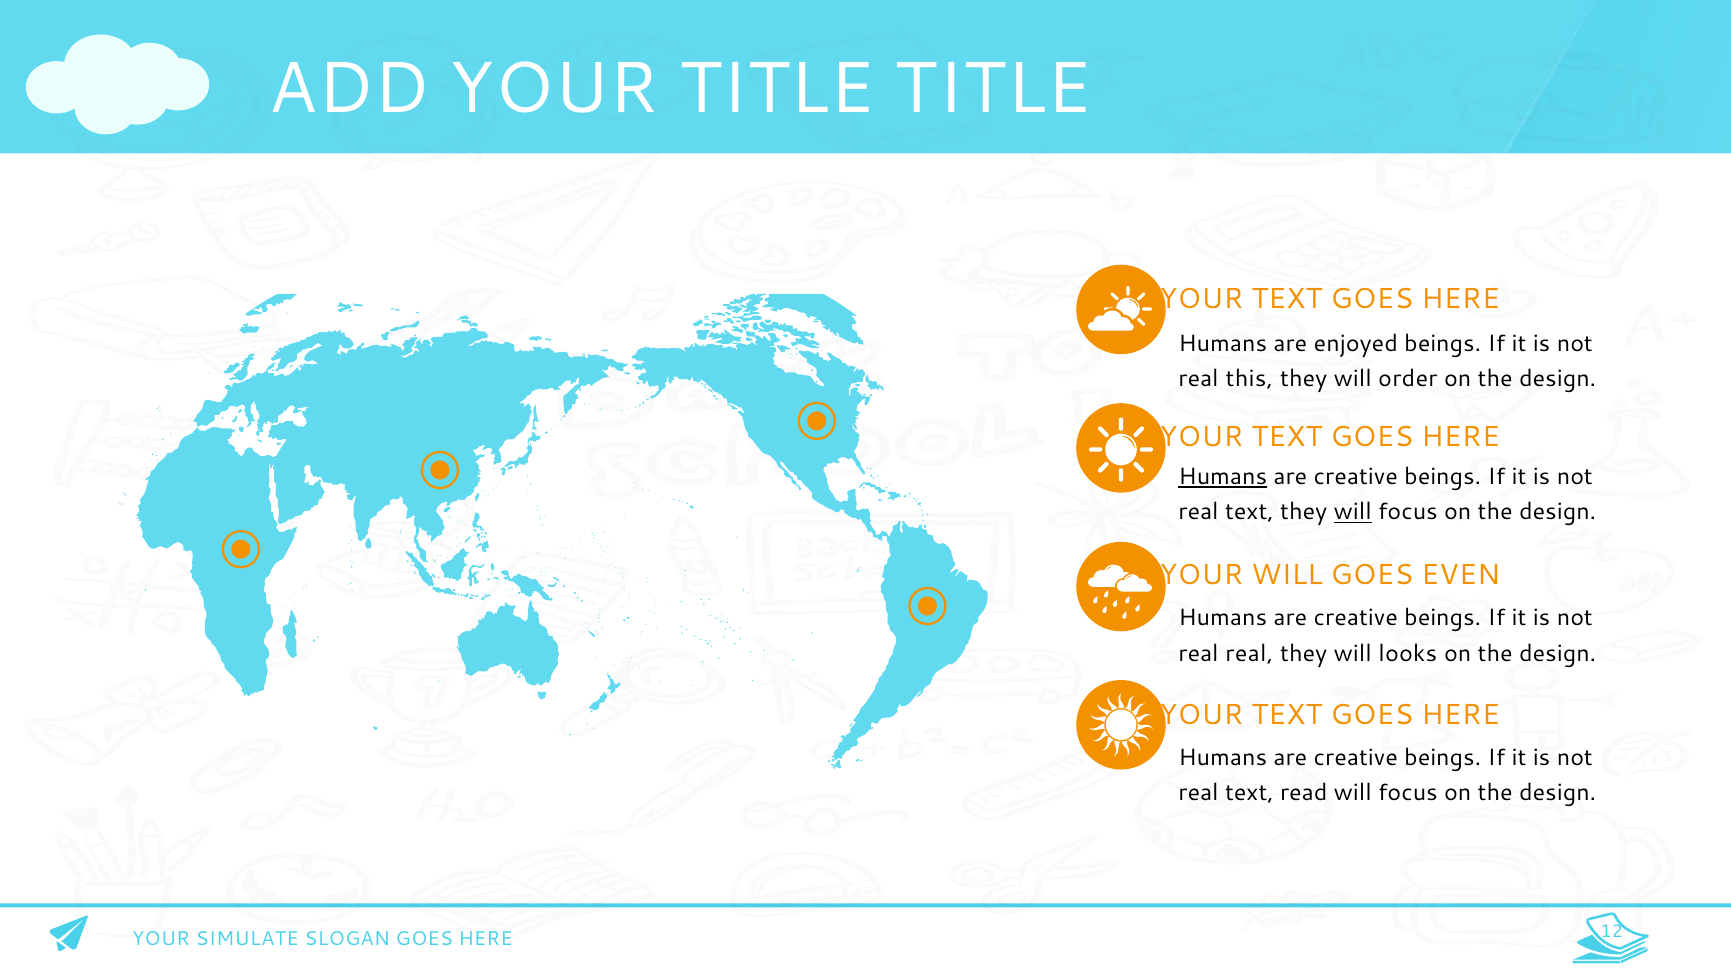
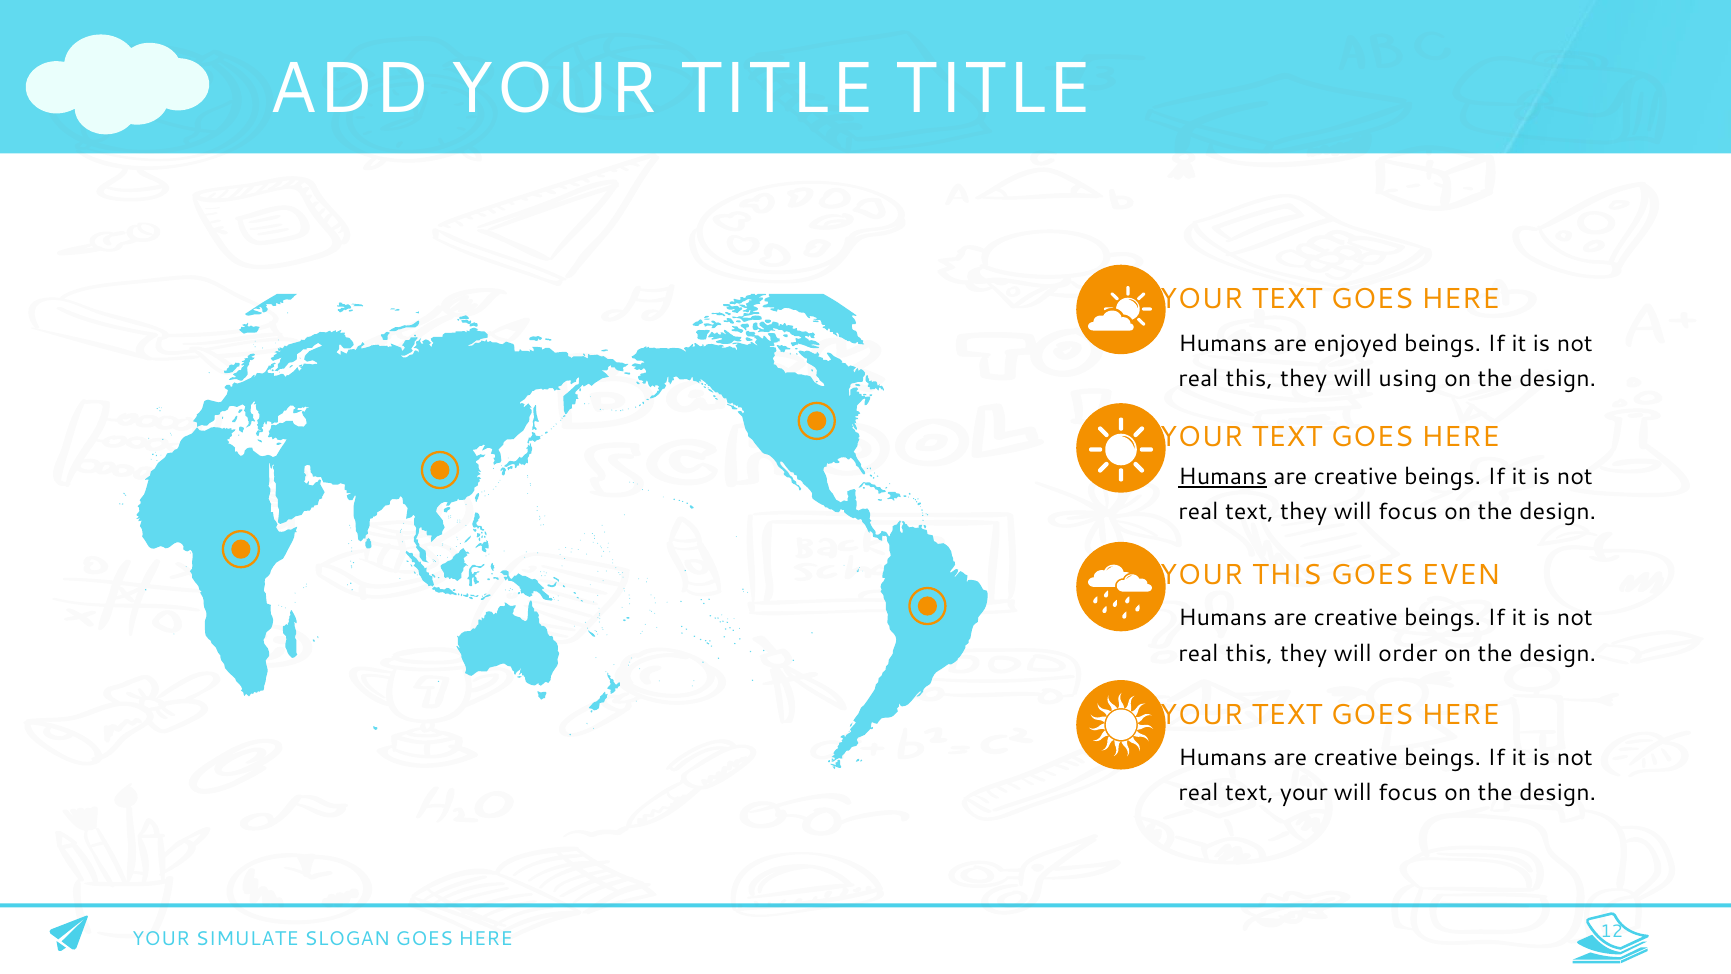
order: order -> using (1408, 379)
will underline: present -> none (1353, 512)
YOUR WILL: WILL -> THIS (1287, 575)
real: real -> this (1249, 653)
looks: looks -> order (1408, 653)
text read: read -> your (1304, 793)
